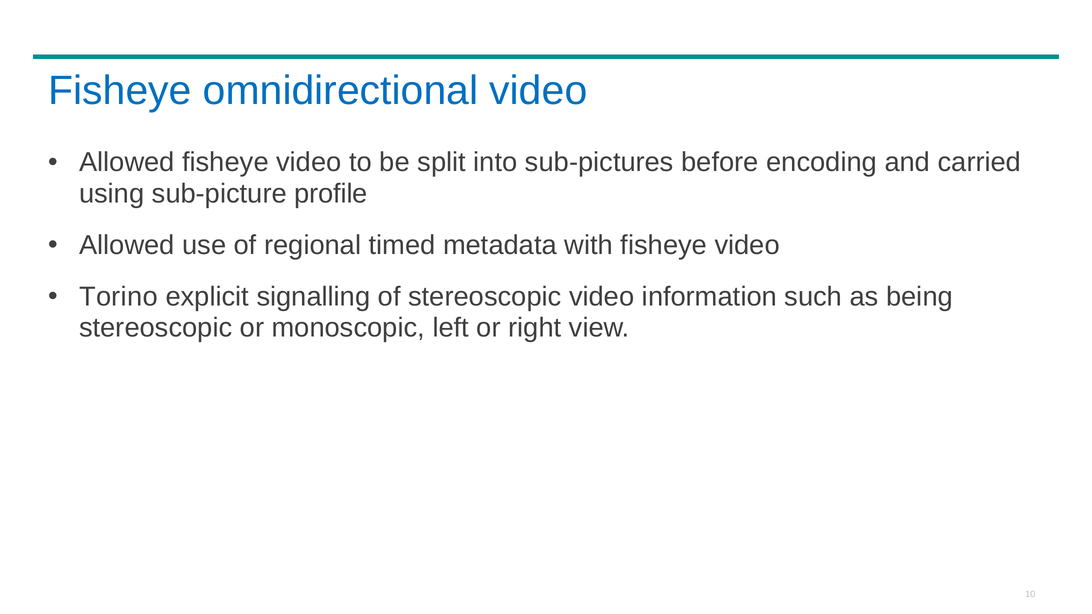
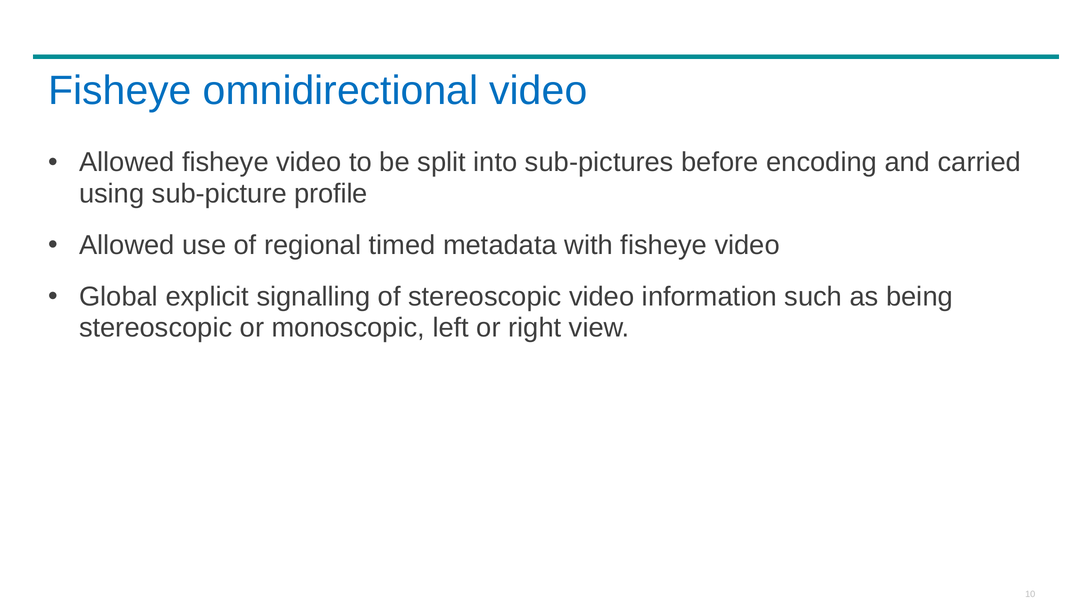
Torino: Torino -> Global (119, 297)
